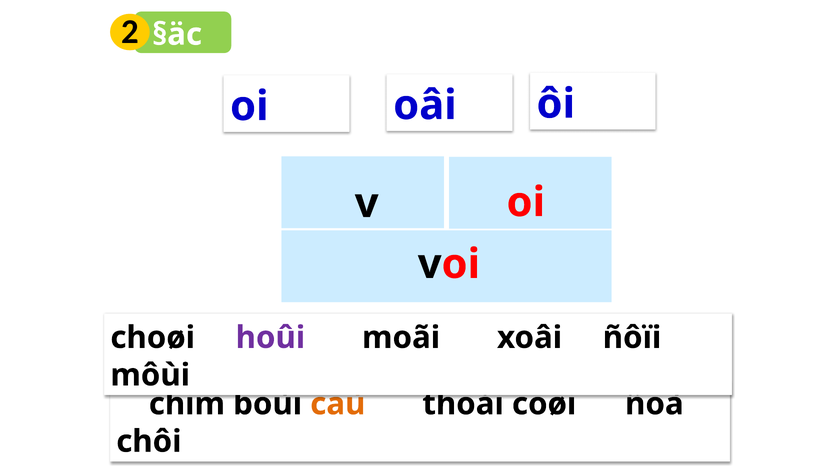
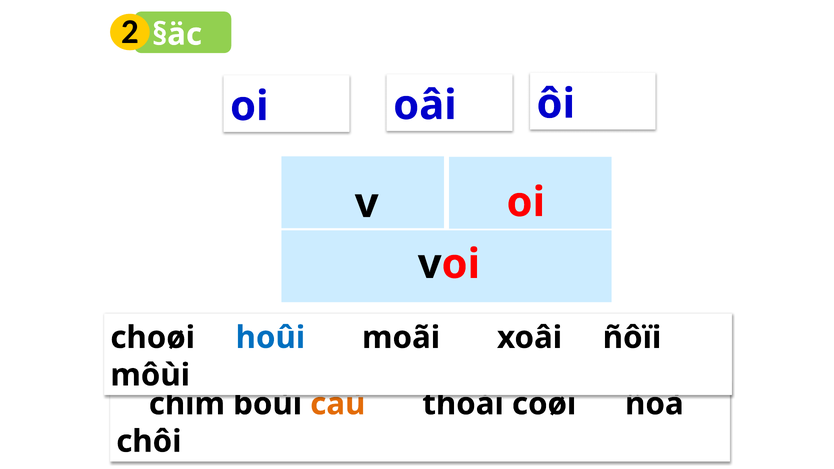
hoûi colour: purple -> blue (270, 338)
